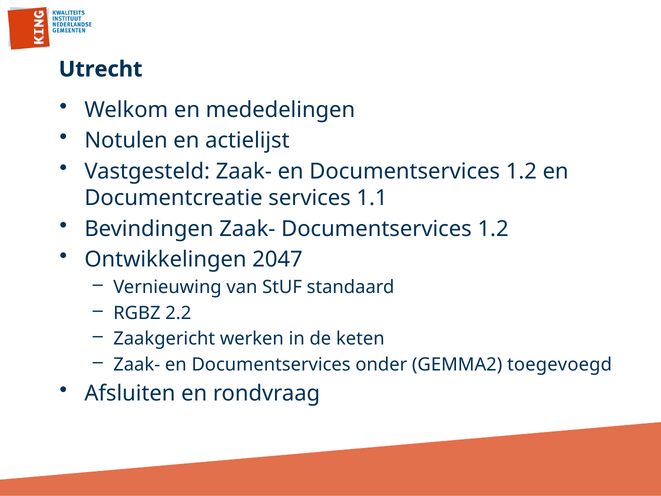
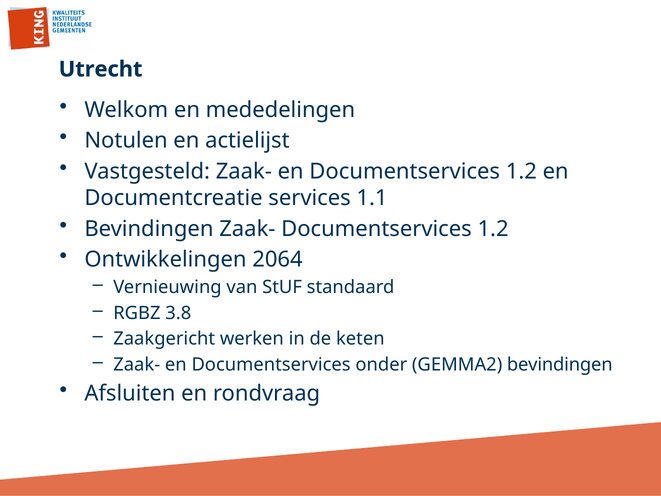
2047: 2047 -> 2064 (277, 260)
2.2: 2.2 -> 3.8 (178, 313)
GEMMA2 toegevoegd: toegevoegd -> bevindingen (560, 364)
